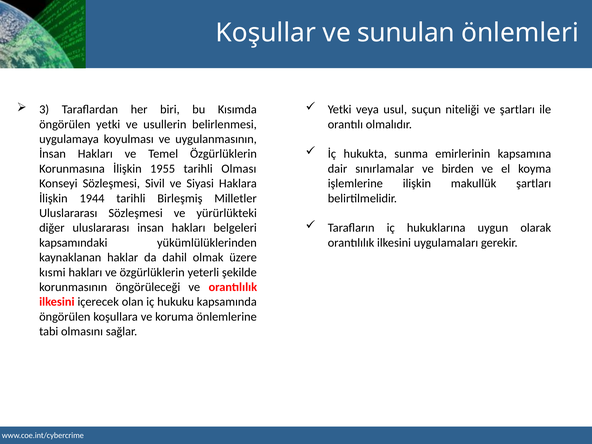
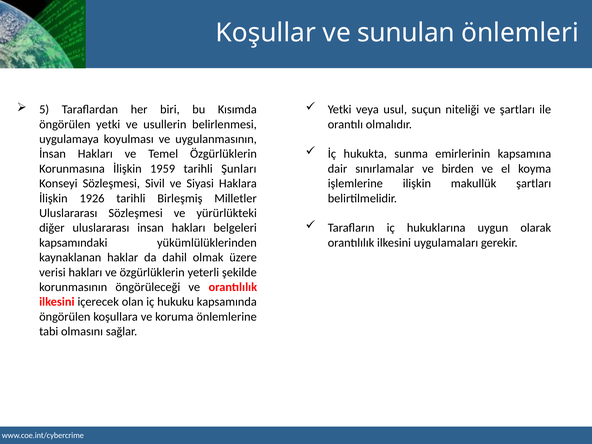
3: 3 -> 5 (44, 109)
1955: 1955 -> 1959 (163, 169)
Olması: Olması -> Şunları (239, 169)
1944: 1944 -> 1926 (92, 198)
kısmi: kısmi -> verisi (52, 272)
